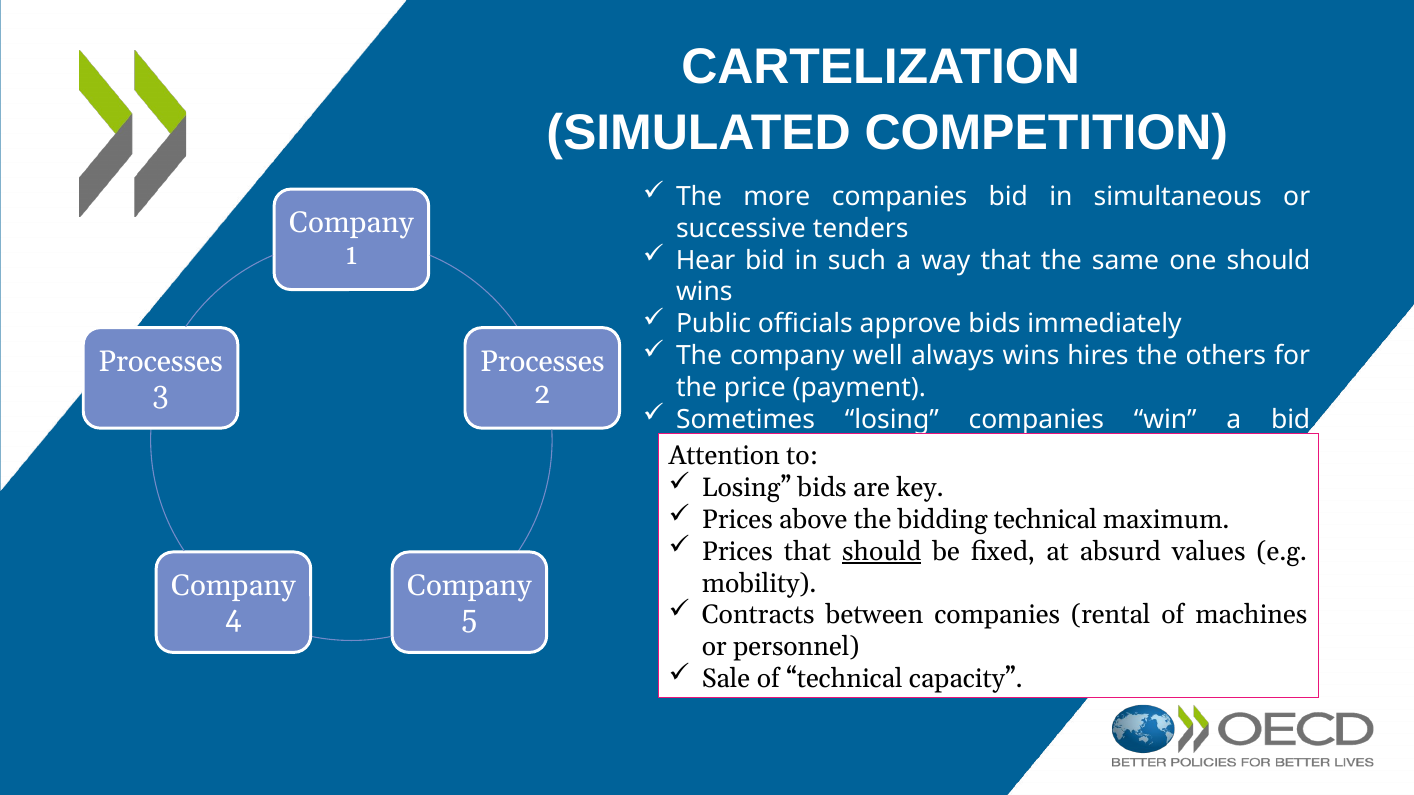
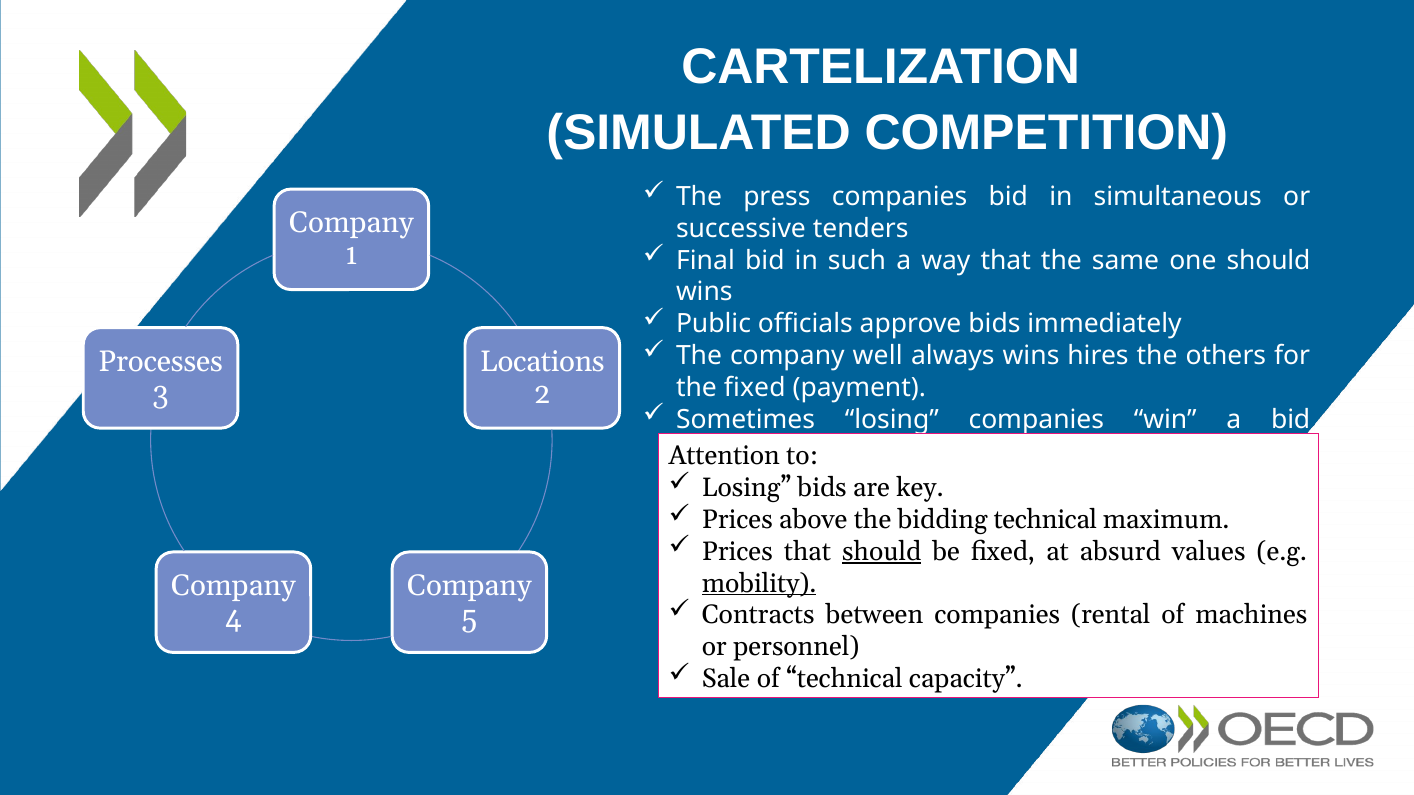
more: more -> press (777, 197)
Hear: Hear -> Final (705, 260)
Processes: Processes -> Locations (542, 362)
the price: price -> fixed (755, 388)
mobility underline: none -> present (759, 584)
